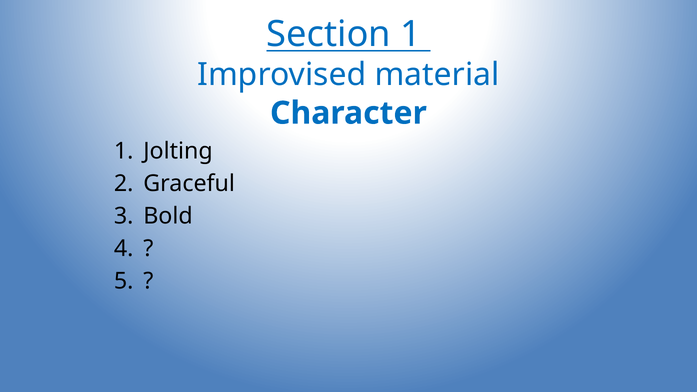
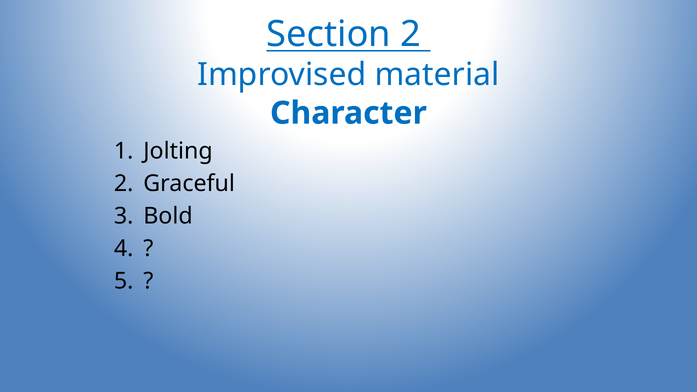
Section 1: 1 -> 2 (411, 34)
